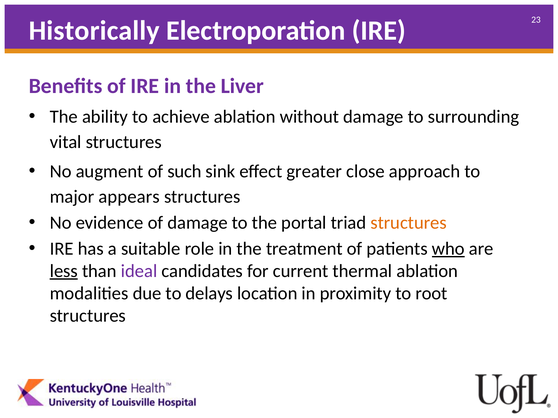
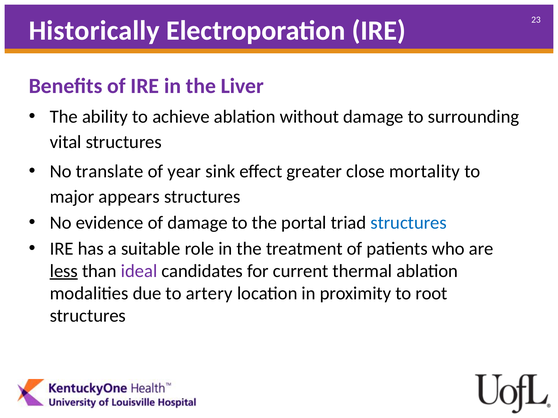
augment: augment -> translate (110, 171)
such: such -> year (184, 171)
approach: approach -> mortality (425, 171)
structures colour: orange -> blue (409, 223)
who underline: present -> none (448, 249)
delays: delays -> artery (209, 294)
